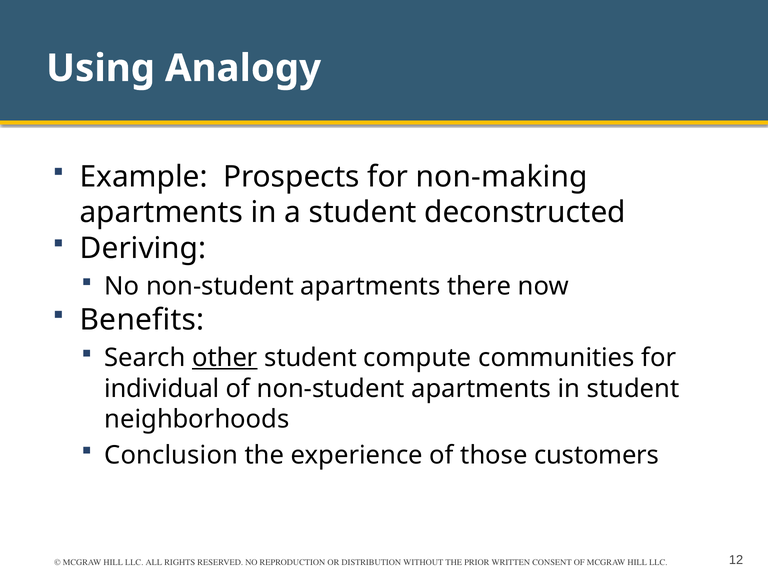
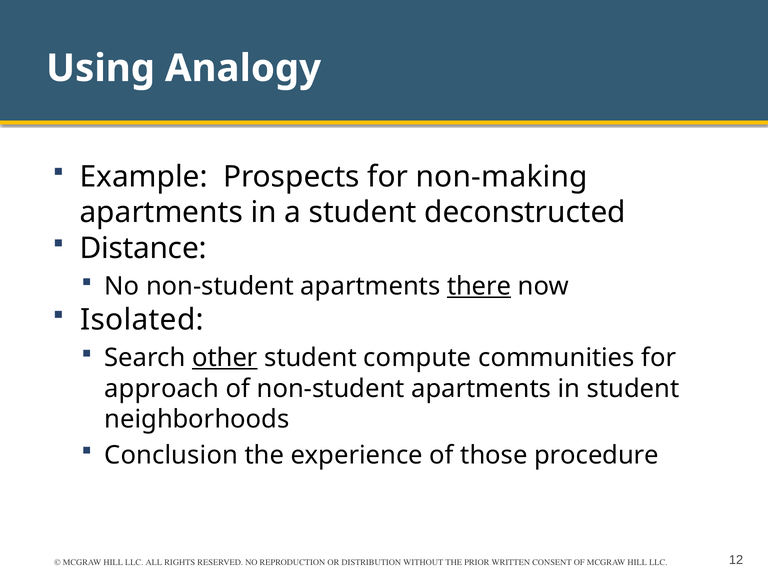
Deriving: Deriving -> Distance (143, 248)
there underline: none -> present (479, 286)
Benefits: Benefits -> Isolated (142, 320)
individual: individual -> approach (162, 389)
customers: customers -> procedure (597, 455)
